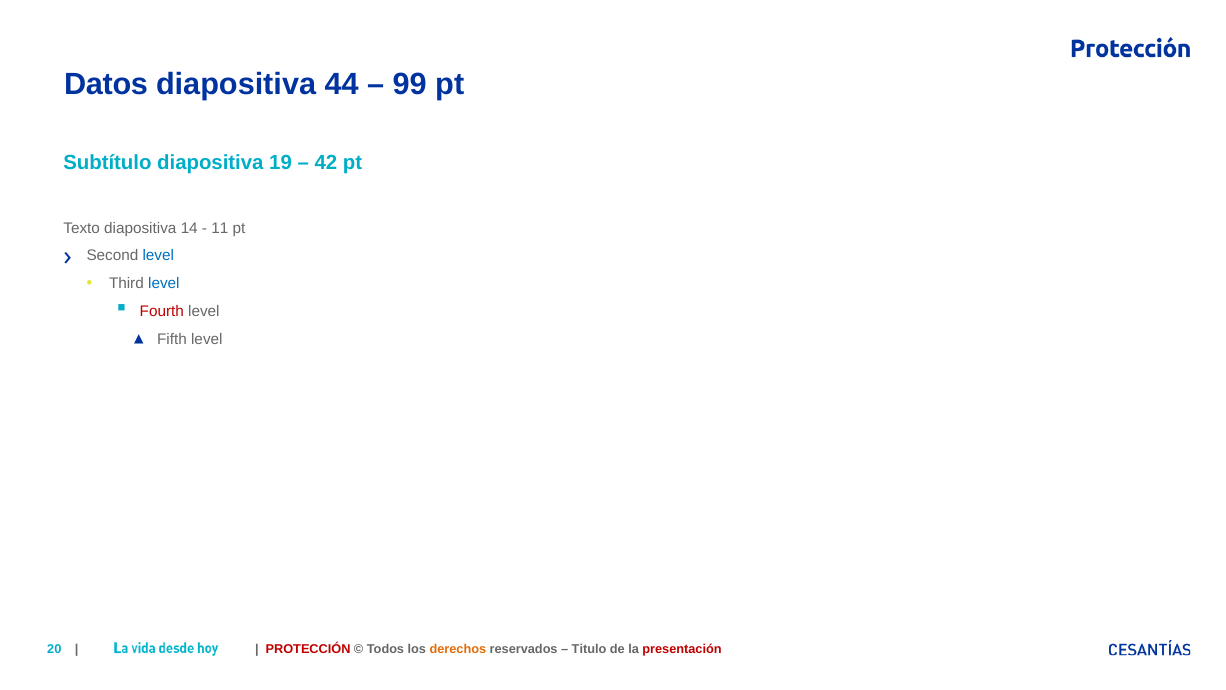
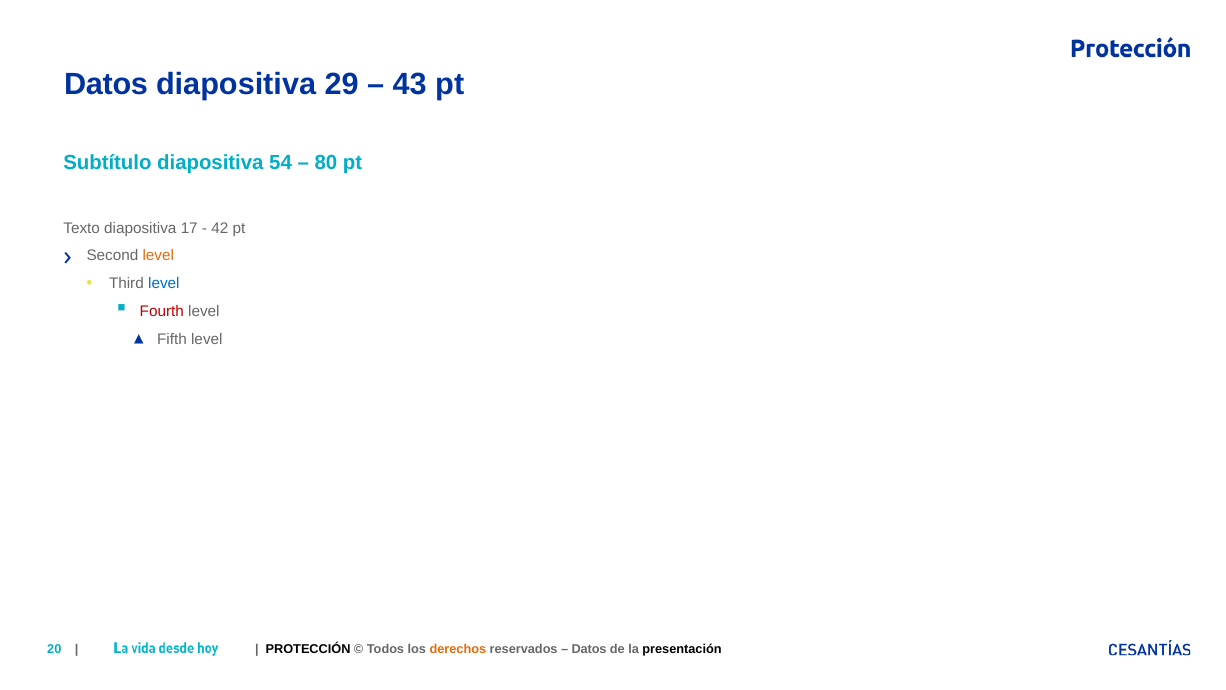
44: 44 -> 29 (342, 84)
99: 99 -> 43 (410, 84)
19: 19 -> 54 (281, 162)
42: 42 -> 80 (326, 162)
14: 14 -> 17 (189, 228)
11: 11 -> 42 (220, 228)
level colour: blue -> orange (158, 256)
PROTECCIÓN colour: red -> black (308, 649)
Titulo: Titulo -> Datos (589, 649)
presentación colour: red -> black (682, 649)
